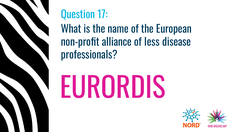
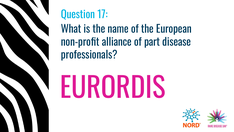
less: less -> part (152, 42)
